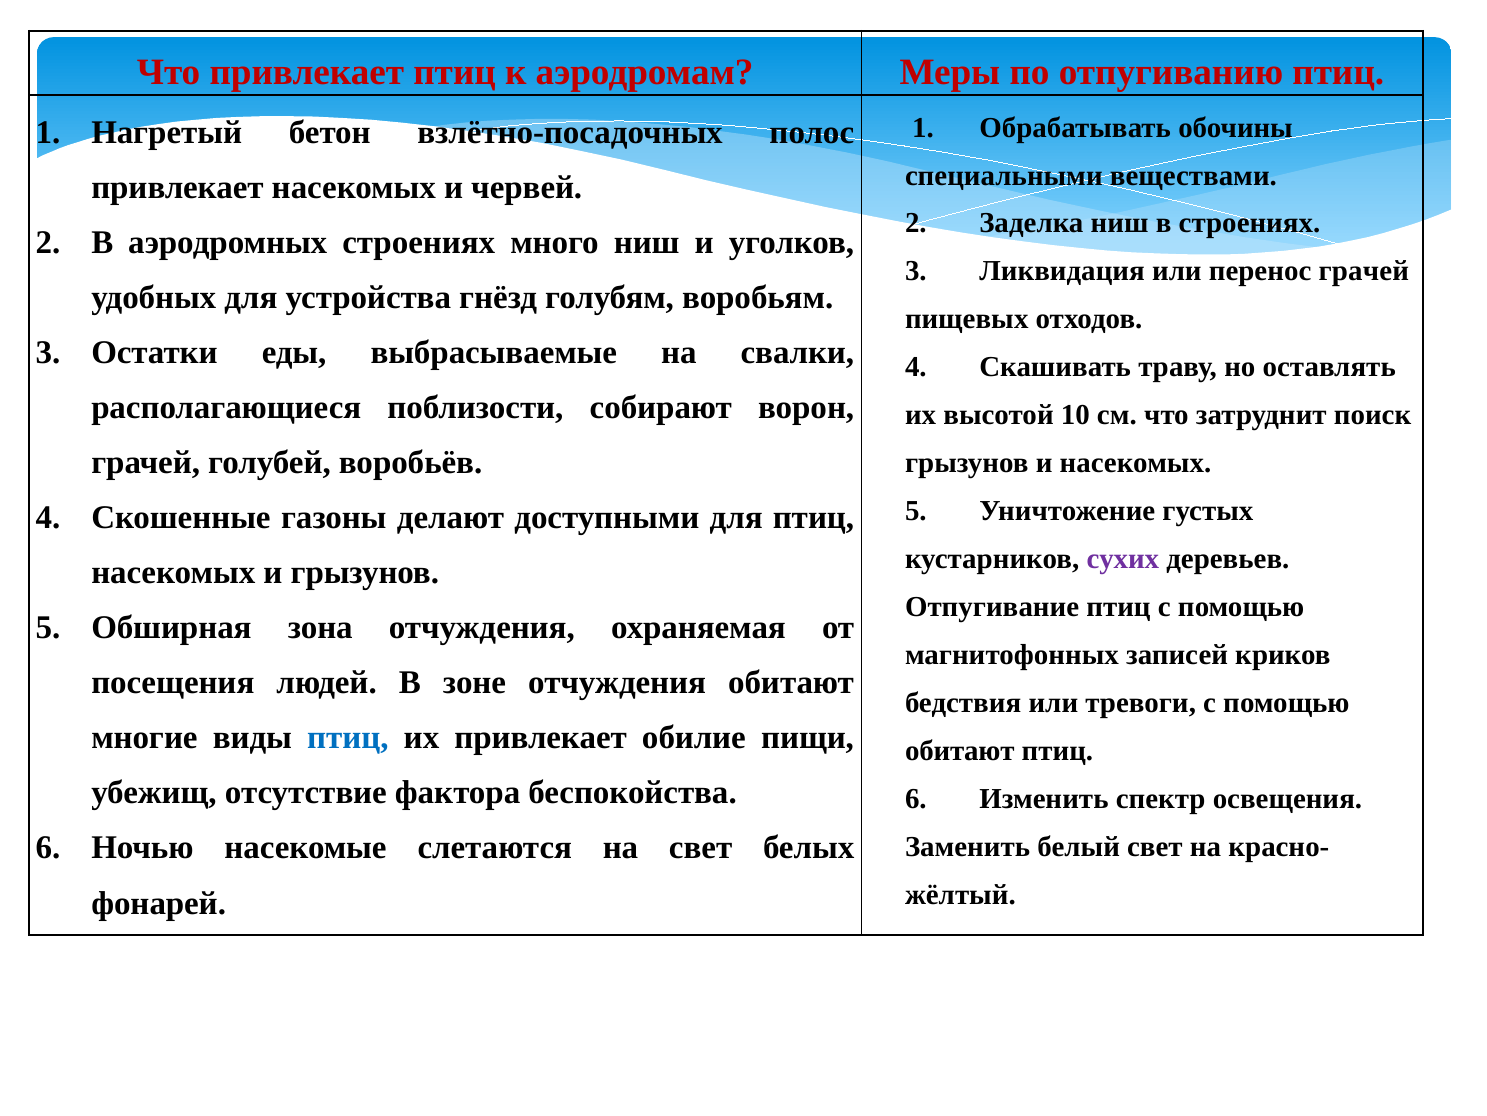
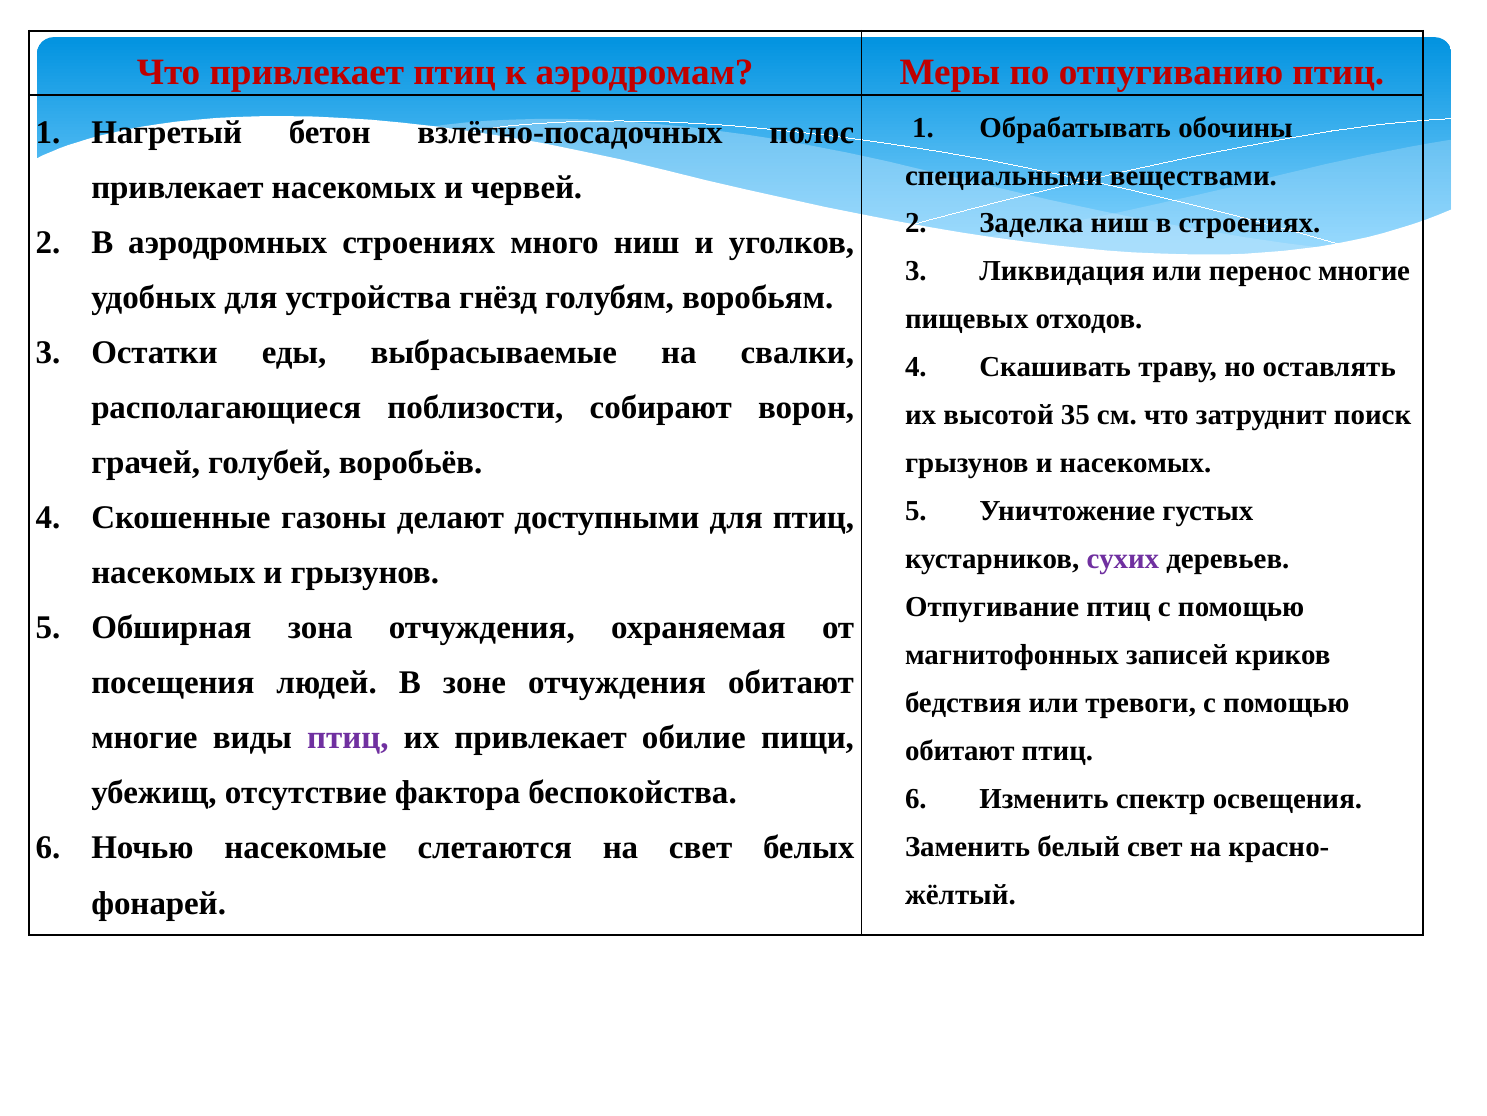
перенос грачей: грачей -> многие (1364, 271)
10: 10 -> 35 (1075, 415)
птиц colour: blue -> purple (348, 737)
